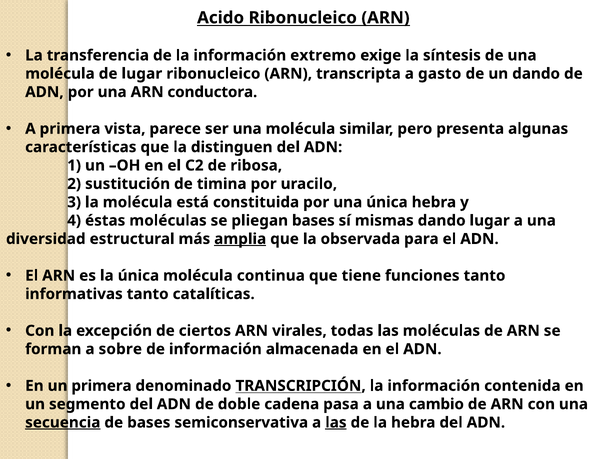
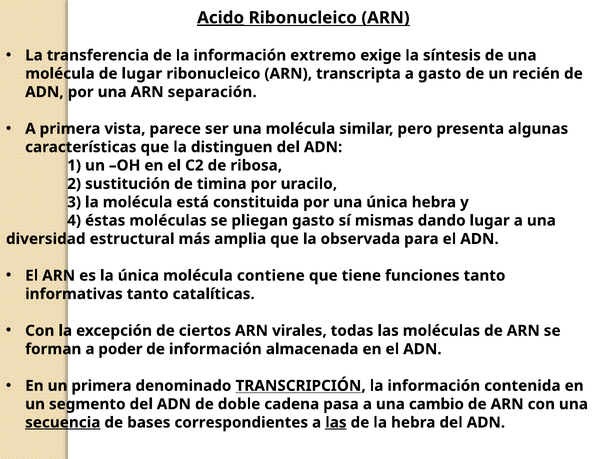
Acido underline: none -> present (221, 18)
un dando: dando -> recién (536, 74)
conductora: conductora -> separación (212, 92)
pliegan bases: bases -> gasto (313, 221)
amplia underline: present -> none (240, 239)
continua: continua -> contiene (271, 276)
sobre: sobre -> poder (120, 349)
semiconservativa: semiconservativa -> correspondientes (241, 423)
